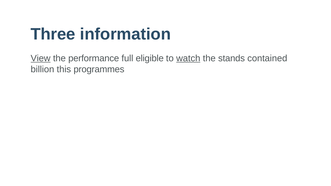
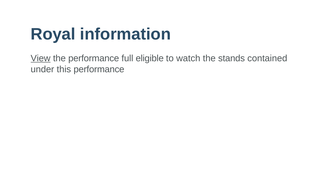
Three: Three -> Royal (53, 34)
watch underline: present -> none (188, 58)
billion: billion -> under (42, 69)
this programmes: programmes -> performance (99, 69)
